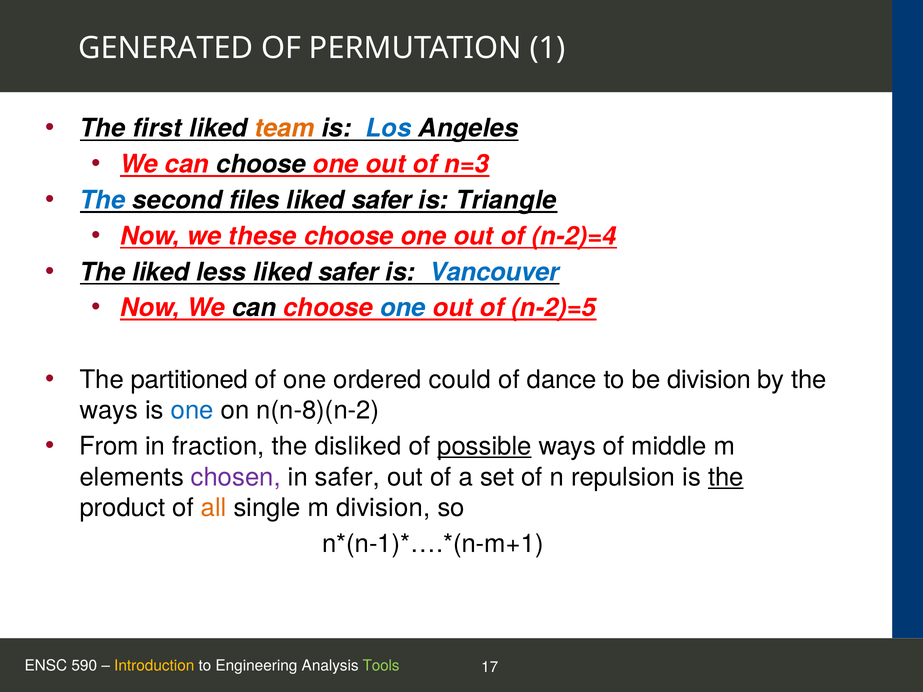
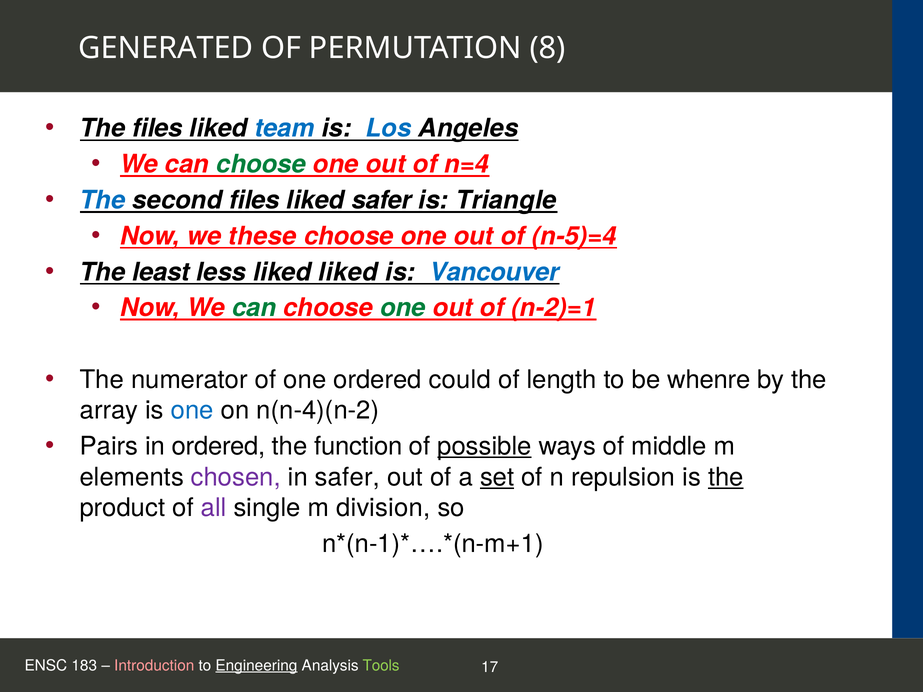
1: 1 -> 8 (548, 48)
The first: first -> files (158, 129)
team colour: orange -> blue (285, 129)
choose colour: black -> green (261, 164)
n=3: n=3 -> n=4 (467, 164)
n-2)=4: n-2)=4 -> n-5)=4 (574, 236)
The liked: liked -> least (161, 272)
less liked safer: safer -> liked (348, 272)
can colour: black -> green (254, 308)
one colour: blue -> green (403, 308)
n-2)=5: n-2)=5 -> n-2)=1 (554, 308)
partitioned: partitioned -> numerator (189, 380)
dance: dance -> length (562, 380)
be division: division -> whenre (709, 380)
ways: ways -> array (109, 411)
n(n-8)(n-2: n(n-8)(n-2 -> n(n-4)(n-2 (318, 411)
From: From -> Pairs (109, 447)
in fraction: fraction -> ordered (219, 447)
disliked: disliked -> function (358, 447)
set underline: none -> present (497, 477)
all colour: orange -> purple (214, 508)
590: 590 -> 183 (84, 666)
Introduction colour: yellow -> pink (154, 666)
Engineering underline: none -> present (256, 666)
